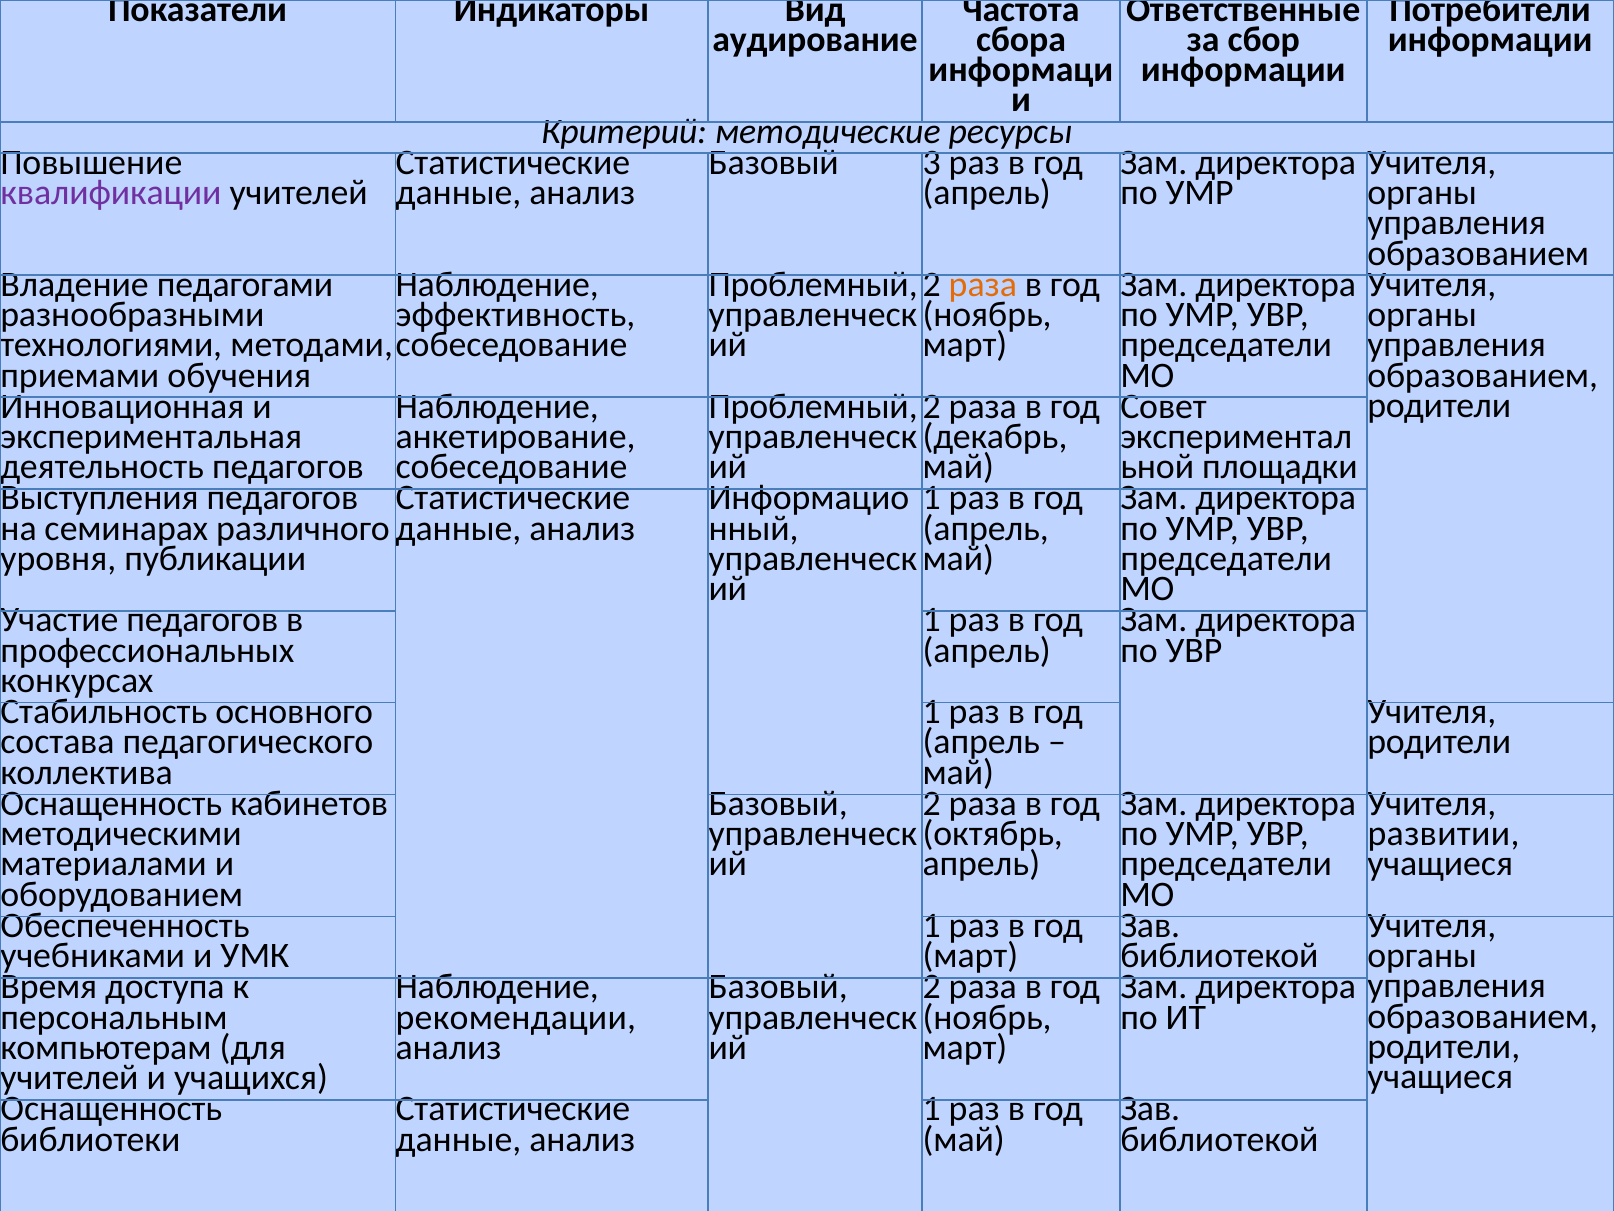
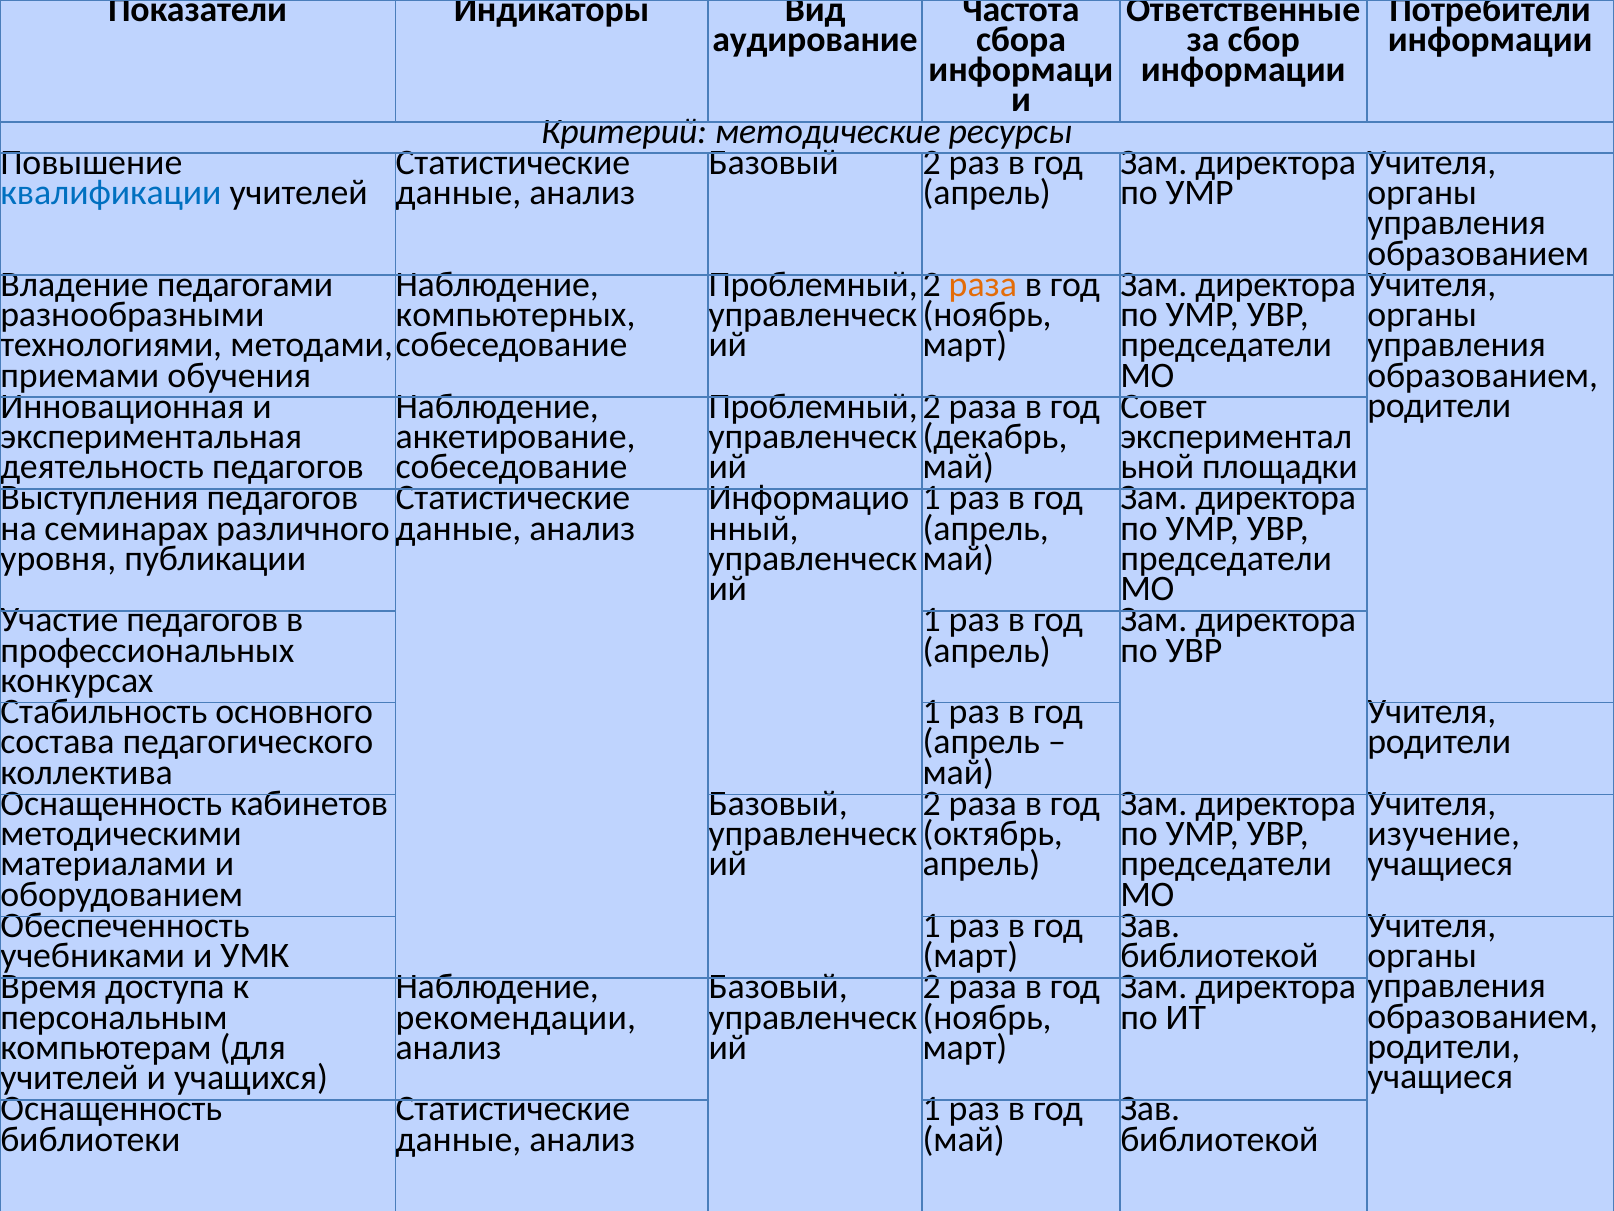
Базовый 3: 3 -> 2 (932, 162)
квалификации colour: purple -> blue (111, 193)
эффективность: эффективность -> компьютерных (516, 315)
развитии: развитии -> изучение (1444, 833)
